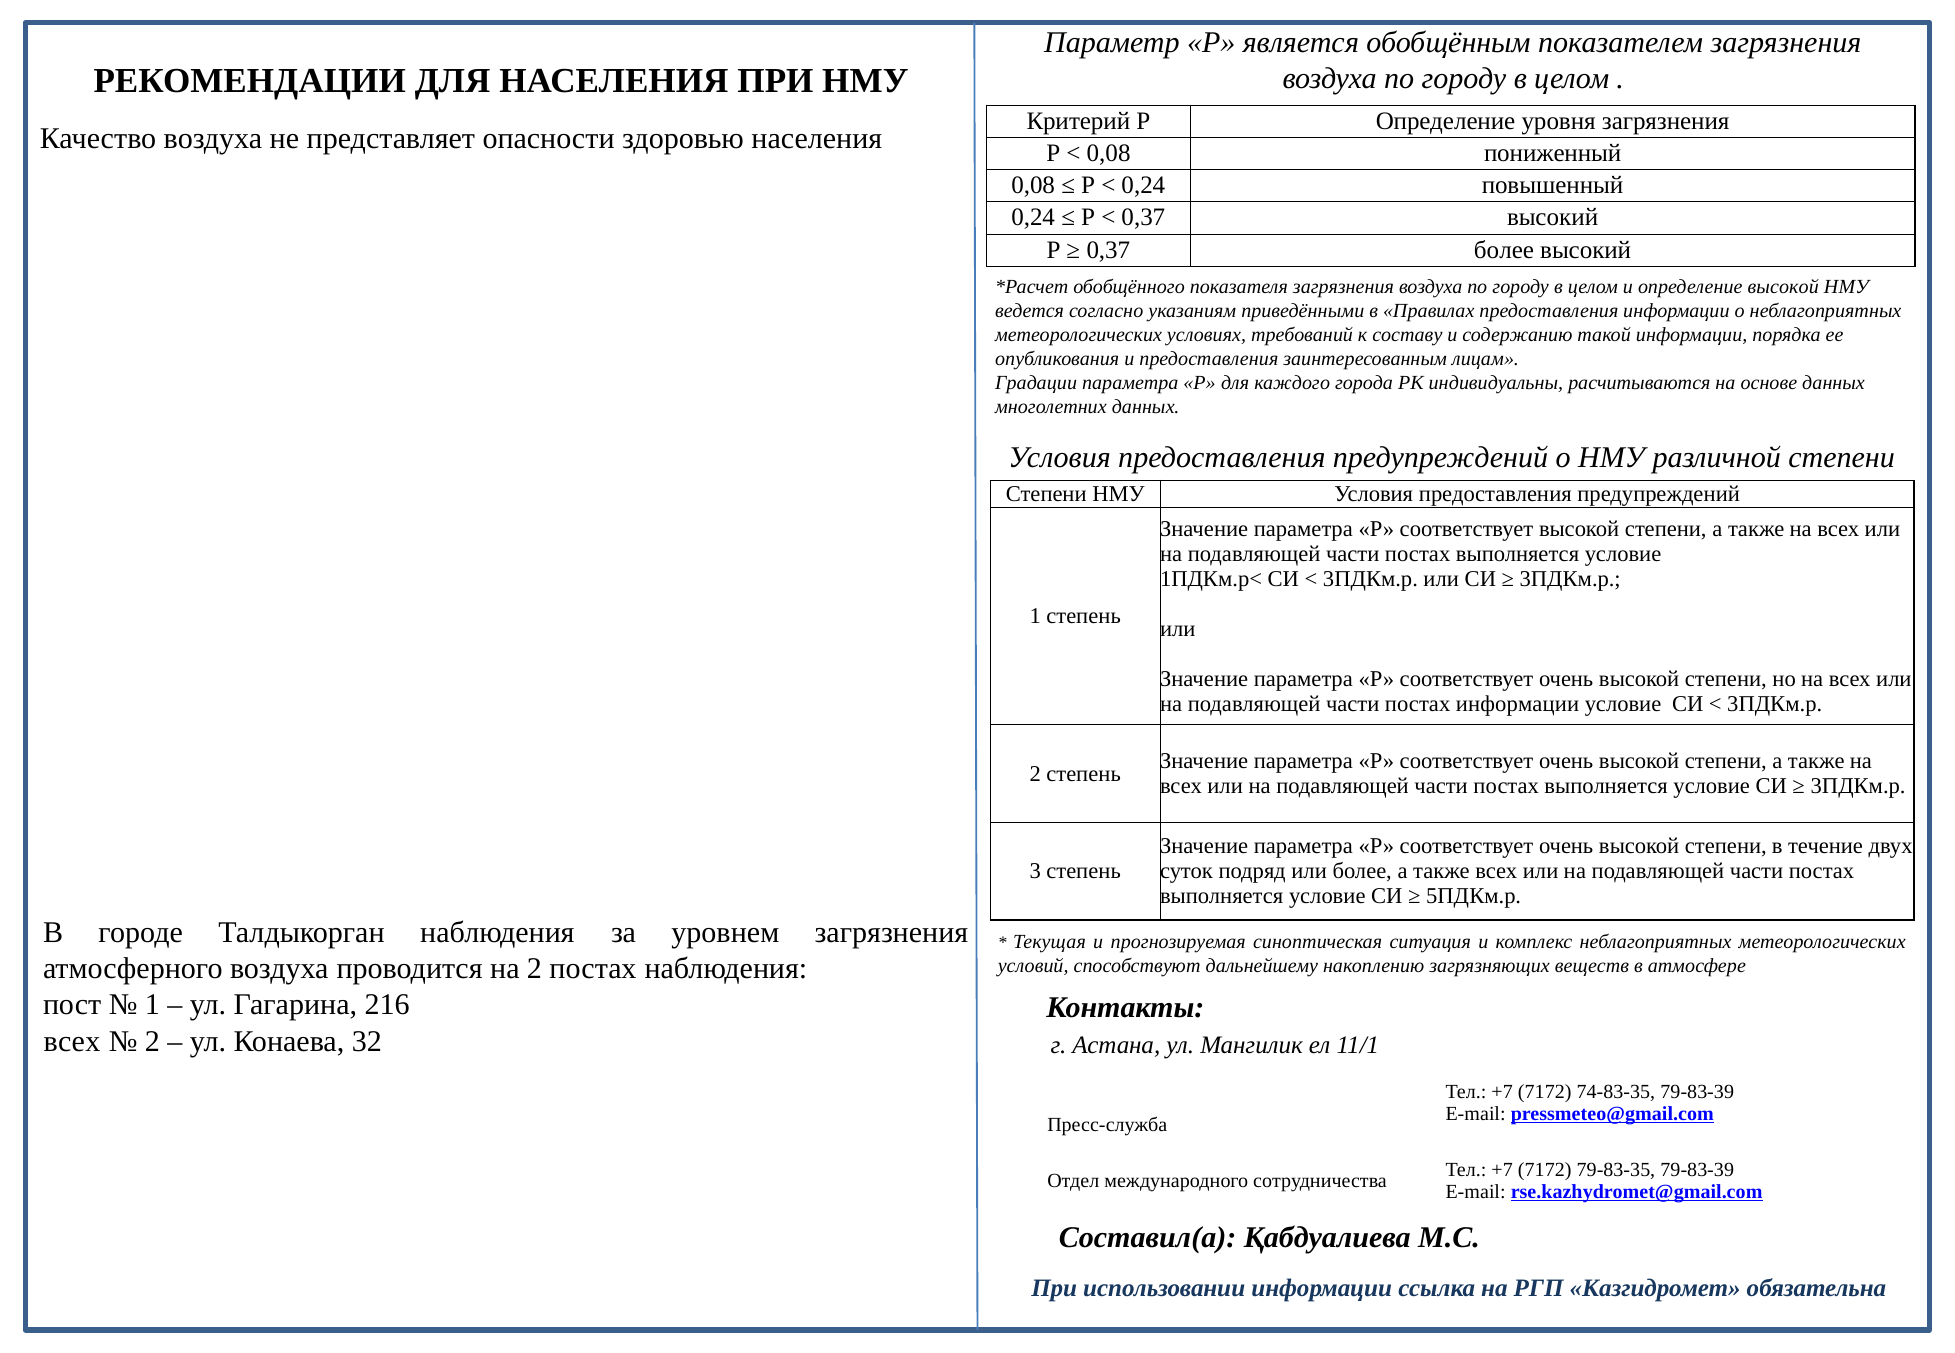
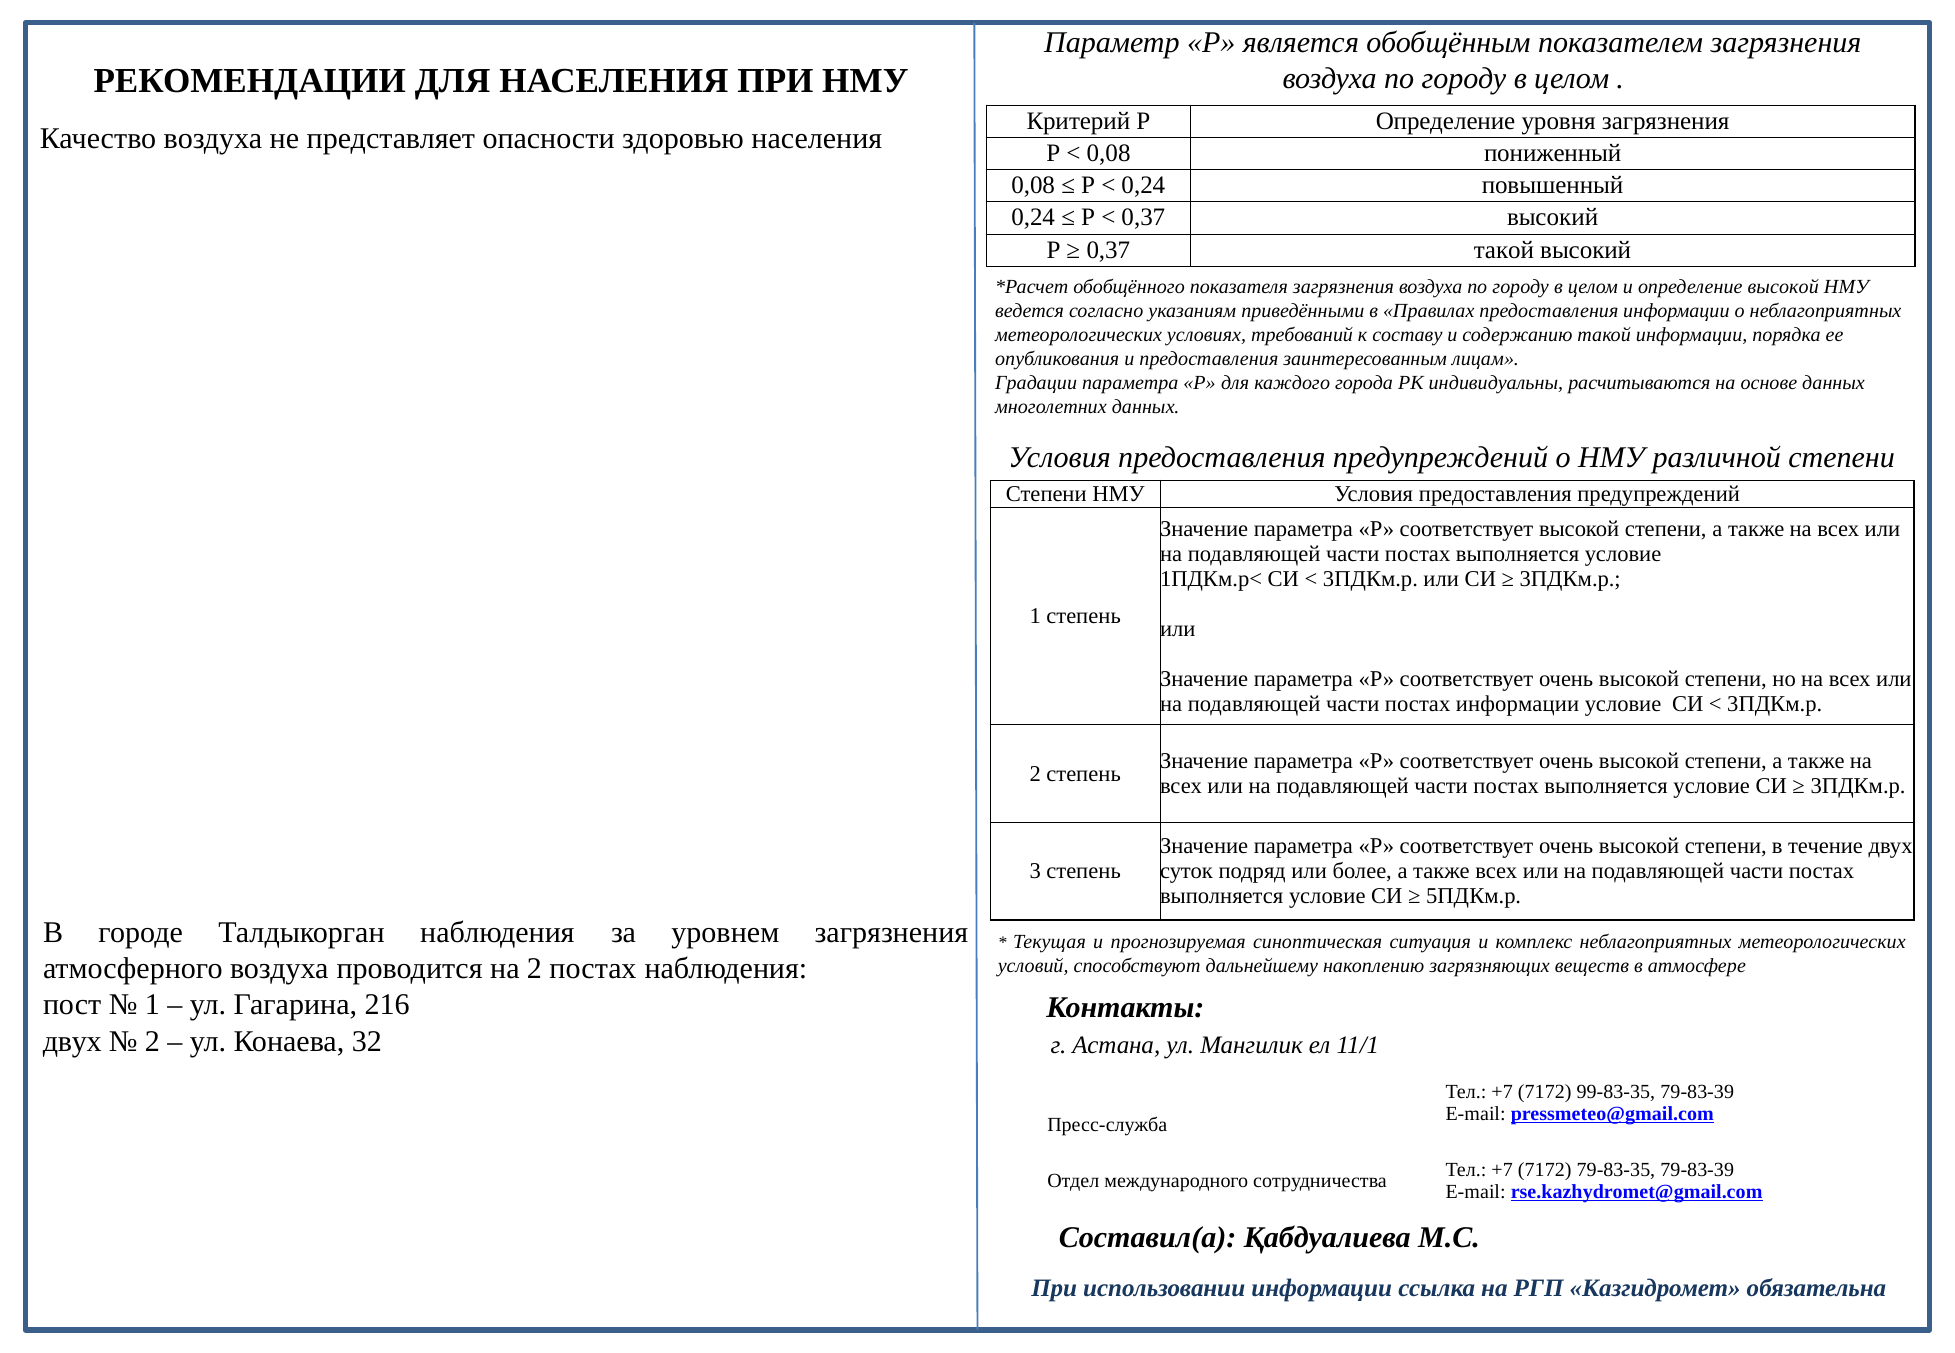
0,37 более: более -> такой (1504, 250)
всех: всех -> двух (72, 1042)
74-83-35: 74-83-35 -> 99-83-35 (1616, 1092)
